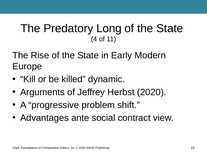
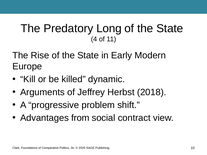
2020: 2020 -> 2018 (152, 92)
ante: ante -> from (80, 118)
